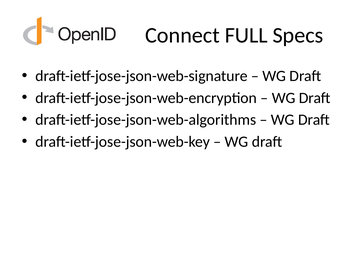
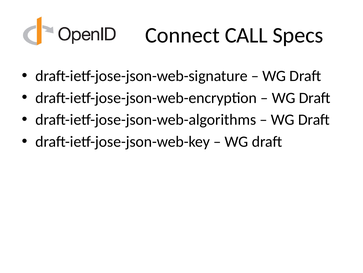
FULL: FULL -> CALL (246, 35)
